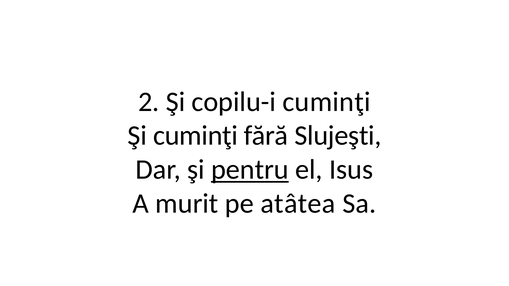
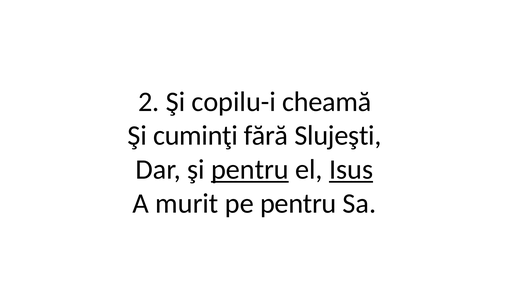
copilu-i cuminţi: cuminţi -> cheamă (327, 102)
Isus underline: none -> present (351, 170)
pe atâtea: atâtea -> pentru (298, 204)
